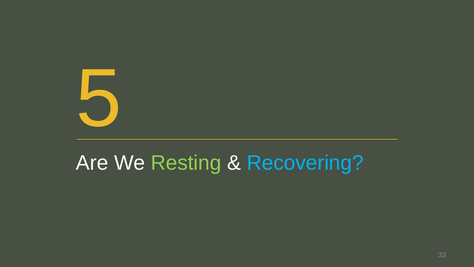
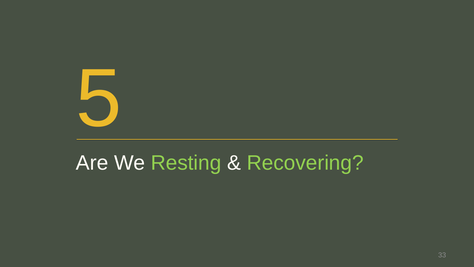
Recovering colour: light blue -> light green (305, 163)
